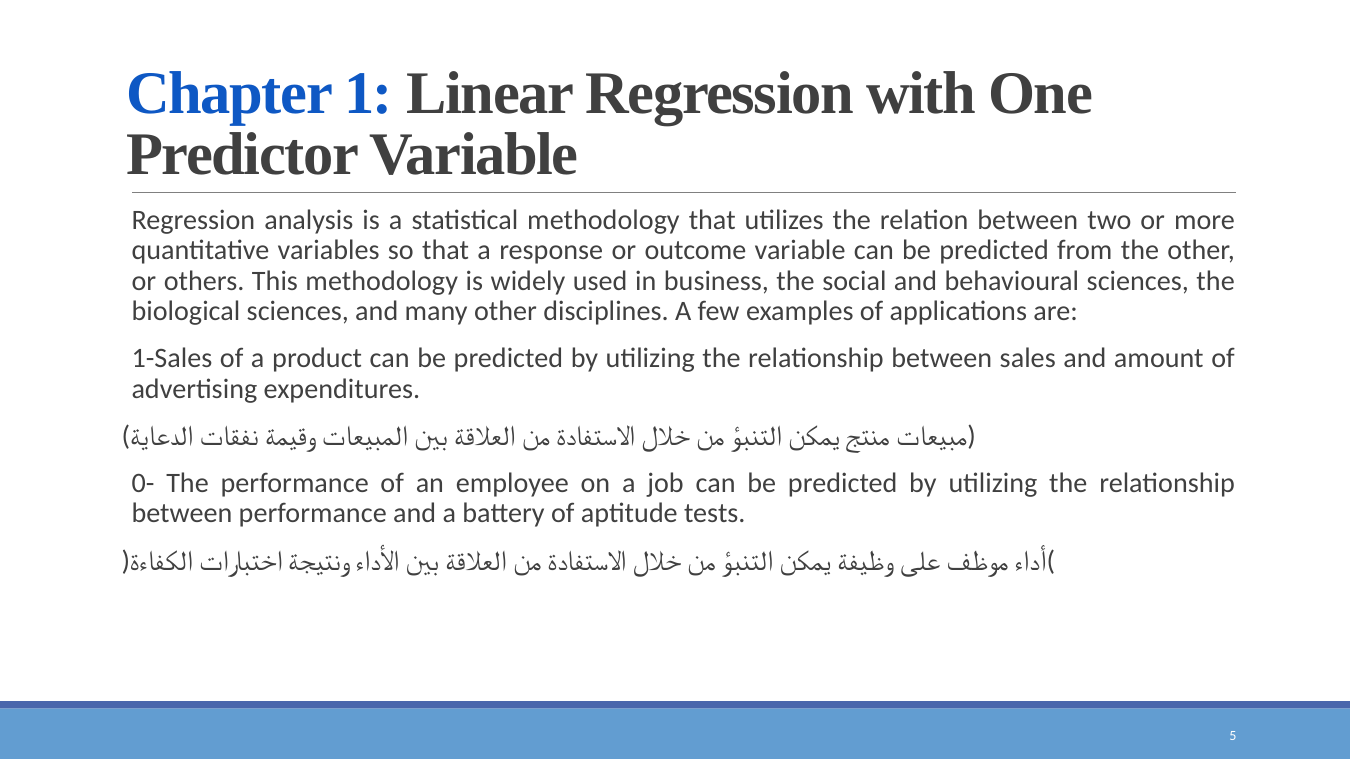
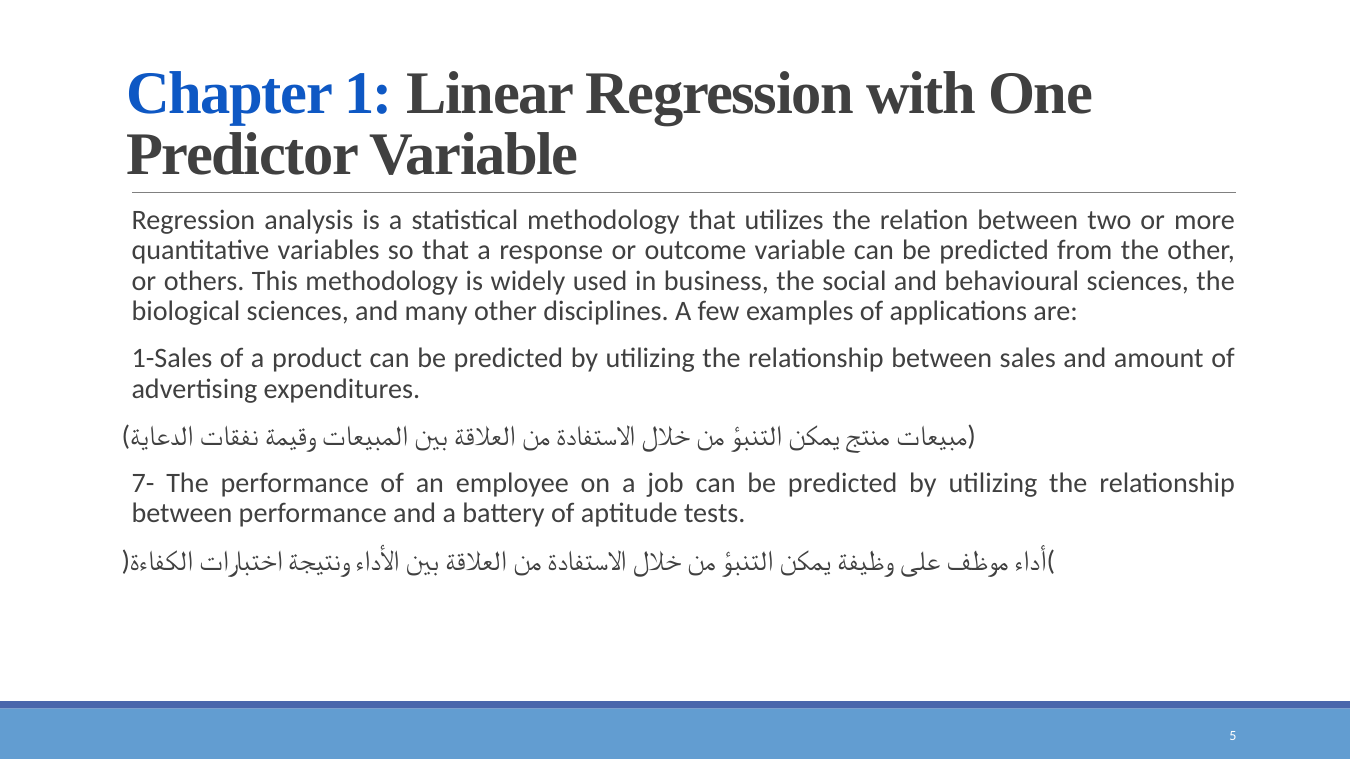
0-: 0- -> 7- (143, 484)
